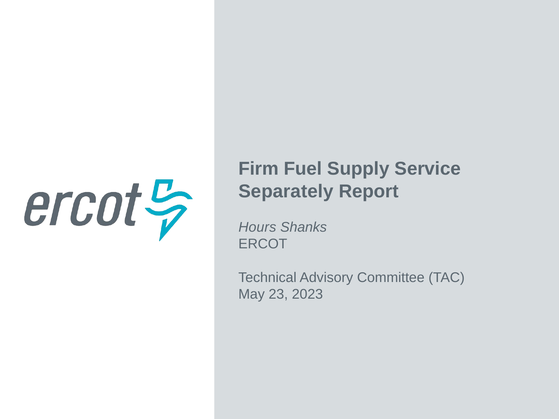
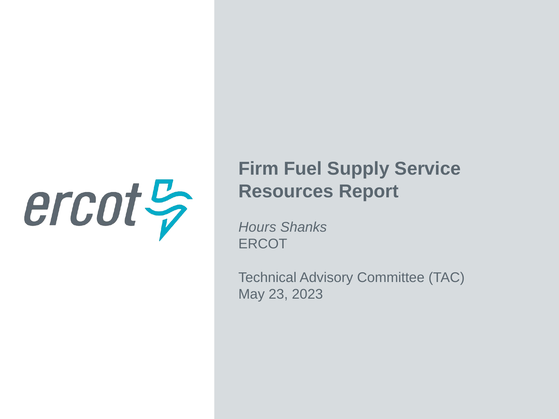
Separately: Separately -> Resources (286, 191)
